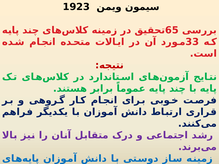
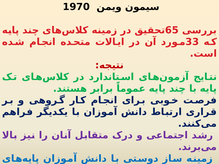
1923: 1923 -> 1970 (76, 7)
